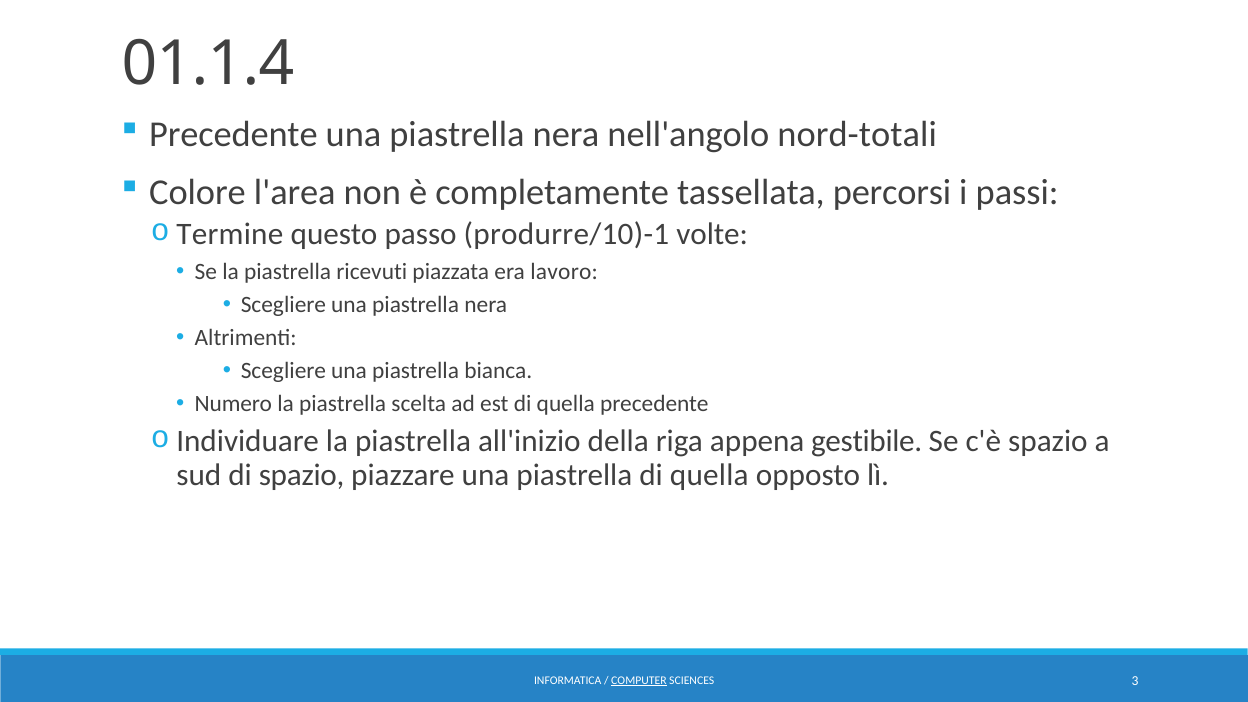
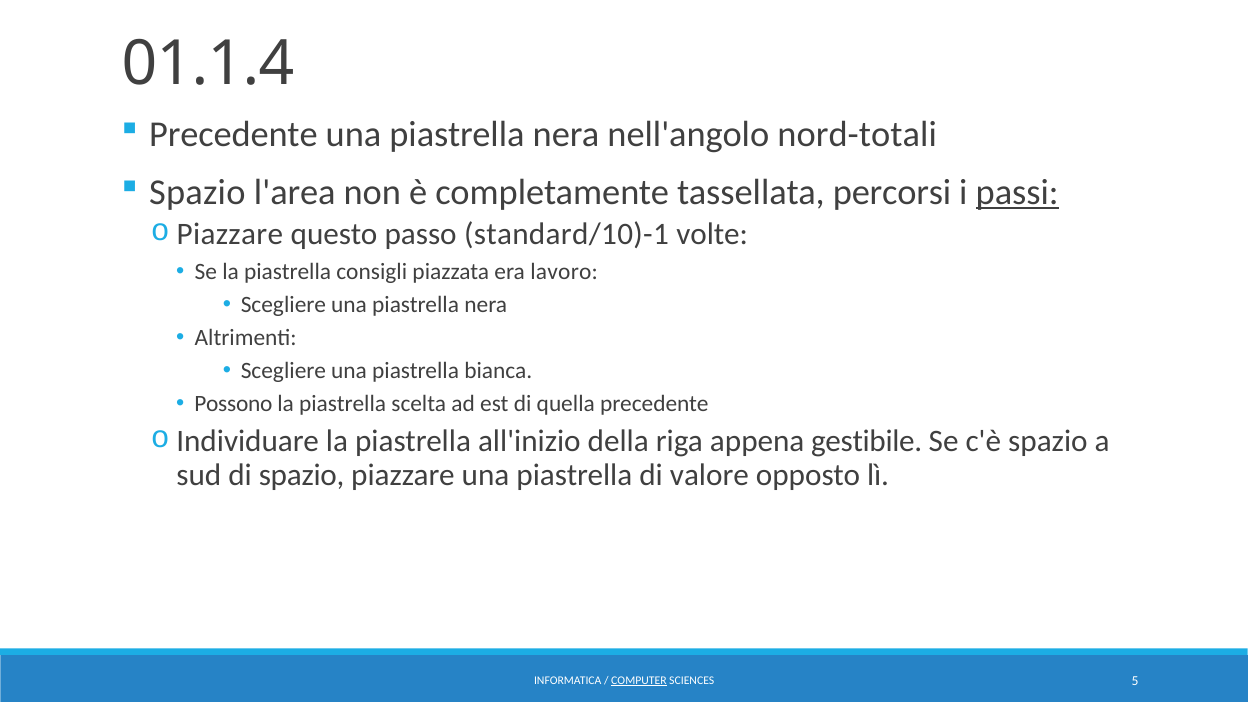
Colore: Colore -> Spazio (197, 192)
passi underline: none -> present (1017, 192)
Termine: Termine -> Piazzare (230, 234)
produrre/10)-1: produrre/10)-1 -> standard/10)-1 (566, 234)
ricevuti: ricevuti -> consigli (372, 271)
Numero: Numero -> Possono (233, 404)
piastrella di quella: quella -> valore (709, 475)
3: 3 -> 5 (1135, 681)
